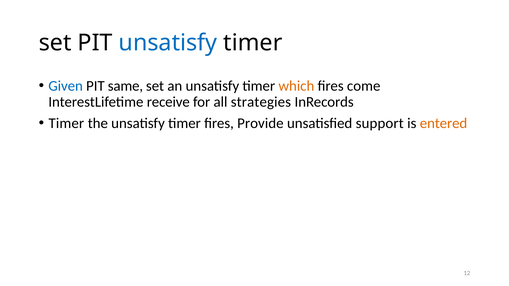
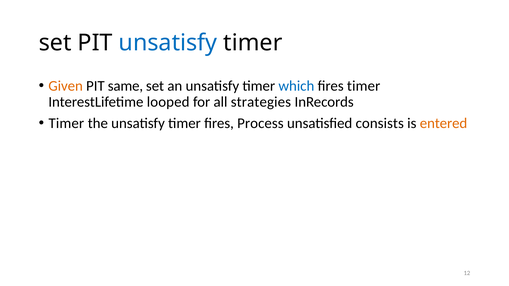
Given colour: blue -> orange (66, 86)
which colour: orange -> blue (296, 86)
fires come: come -> timer (364, 86)
receive: receive -> looped (168, 102)
Provide: Provide -> Process (260, 123)
support: support -> consists (380, 123)
